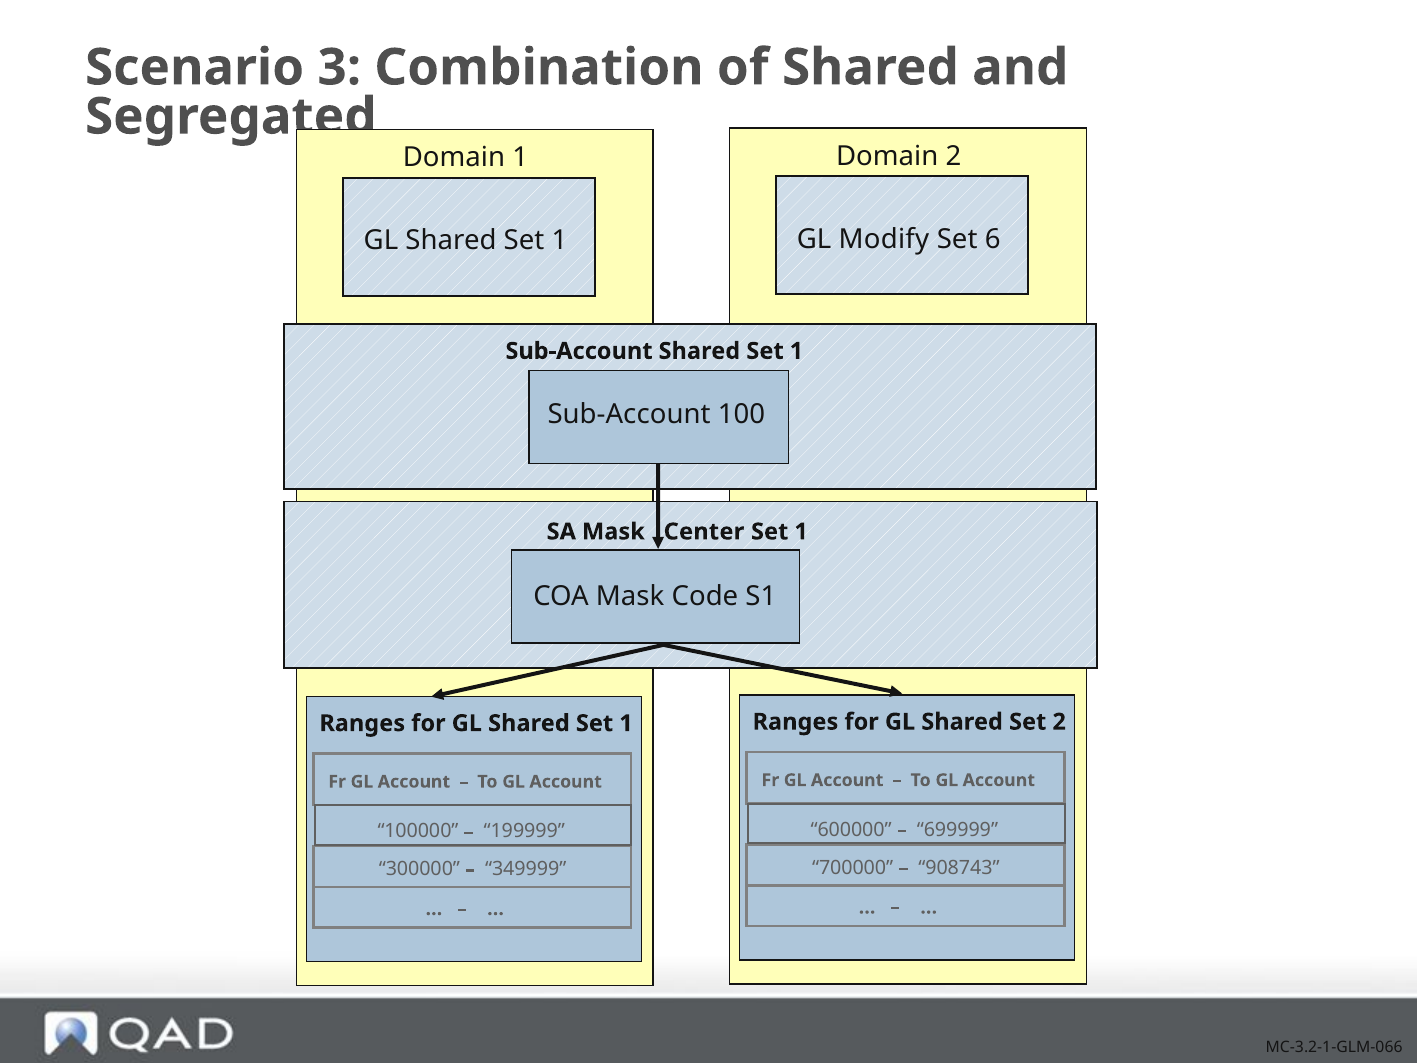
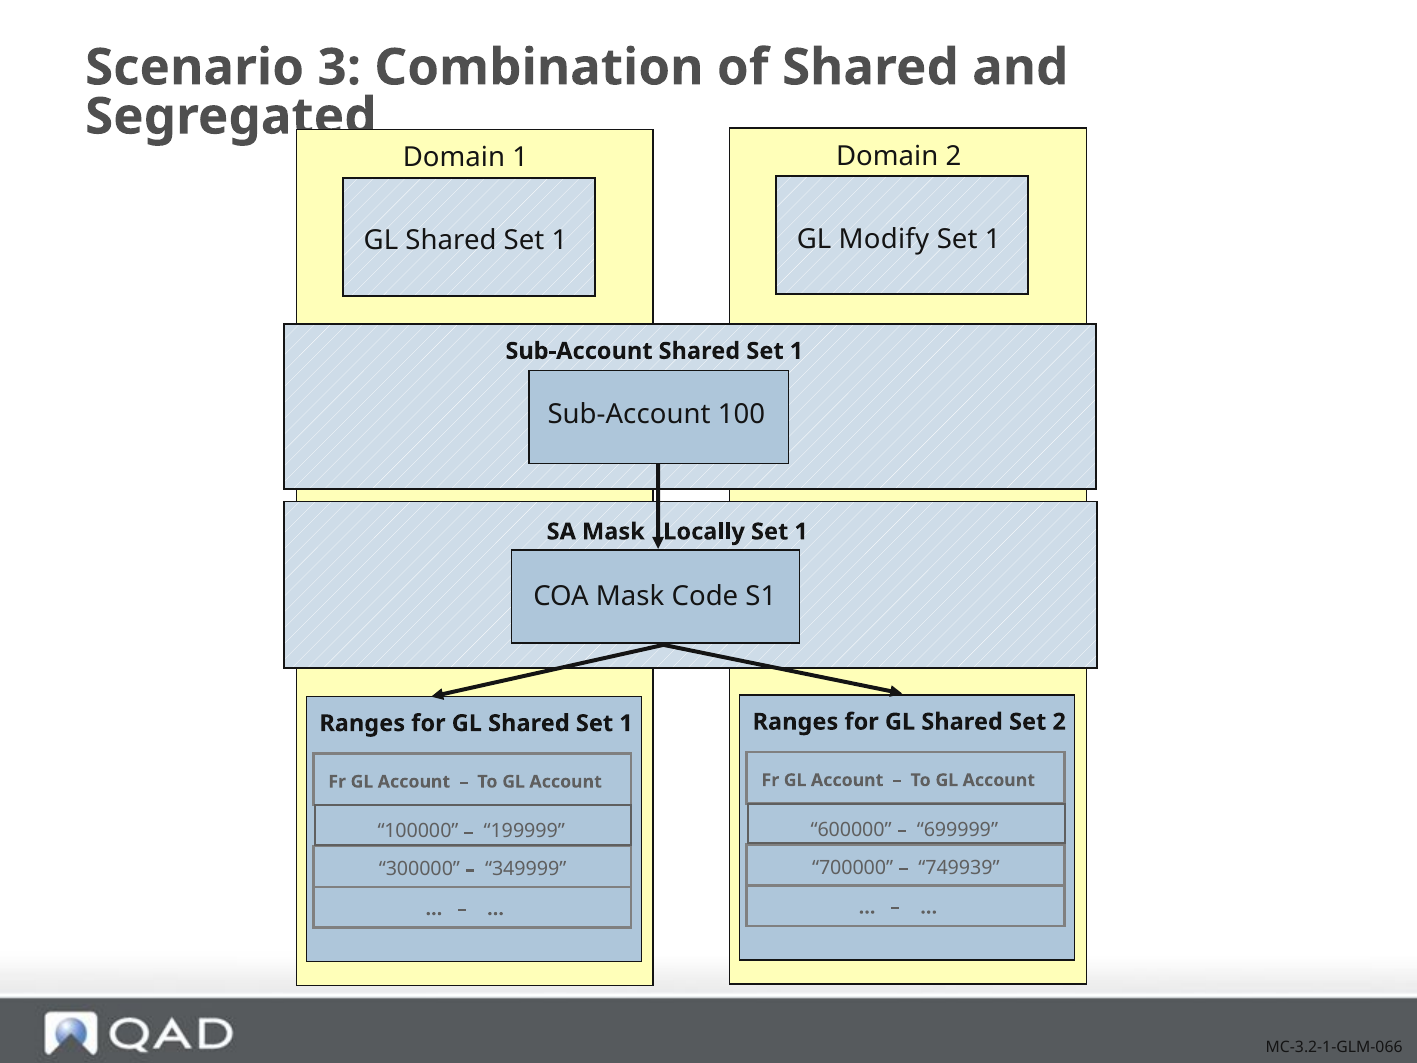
6: 6 -> 1 (993, 239)
Center: Center -> Locally (704, 532)
908743: 908743 -> 749939 (959, 868)
